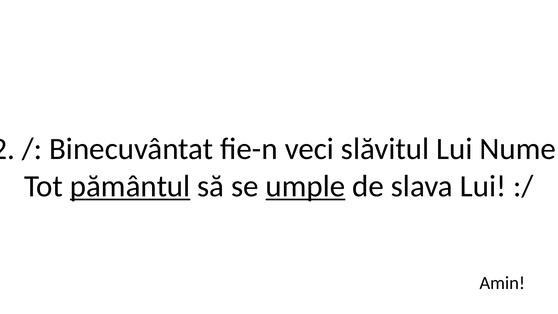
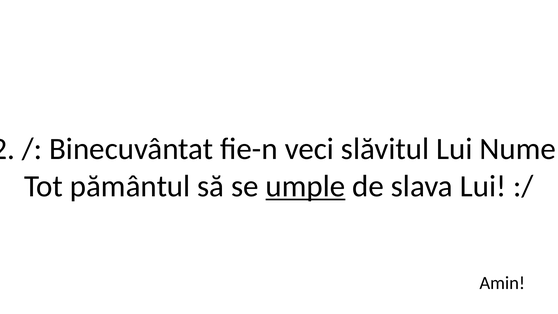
pământul underline: present -> none (130, 186)
